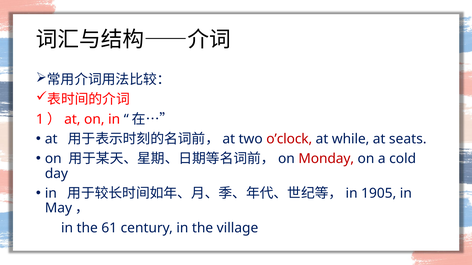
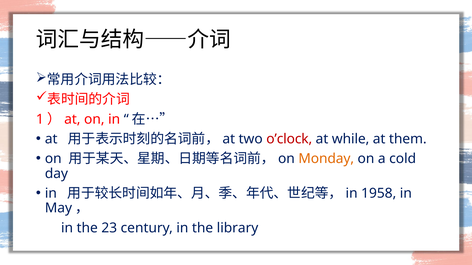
seats: seats -> them (408, 139)
Monday colour: red -> orange (326, 159)
1905: 1905 -> 1958 (379, 194)
61: 61 -> 23 (109, 228)
village: village -> library (238, 228)
